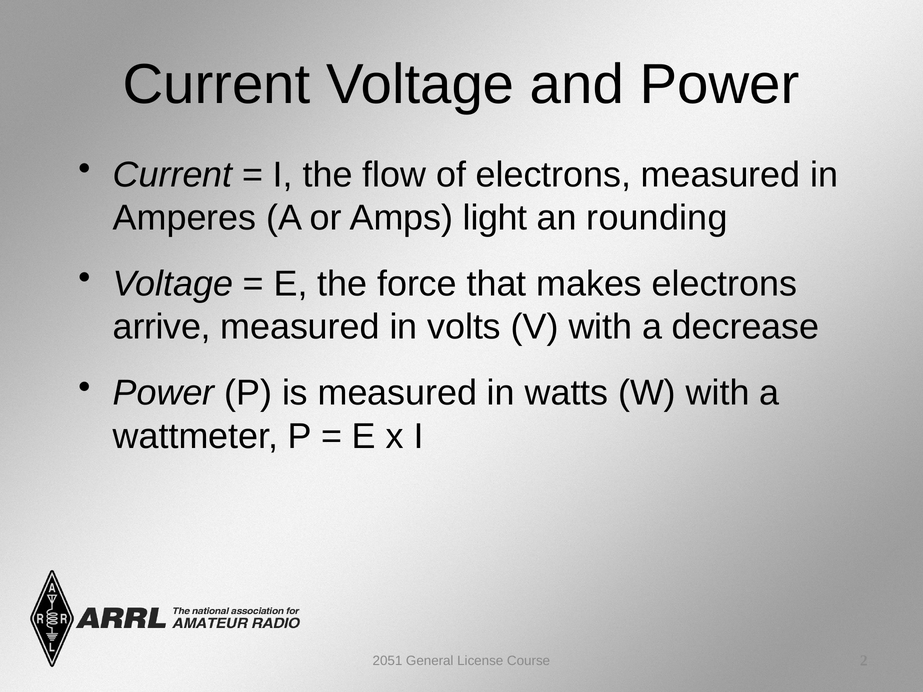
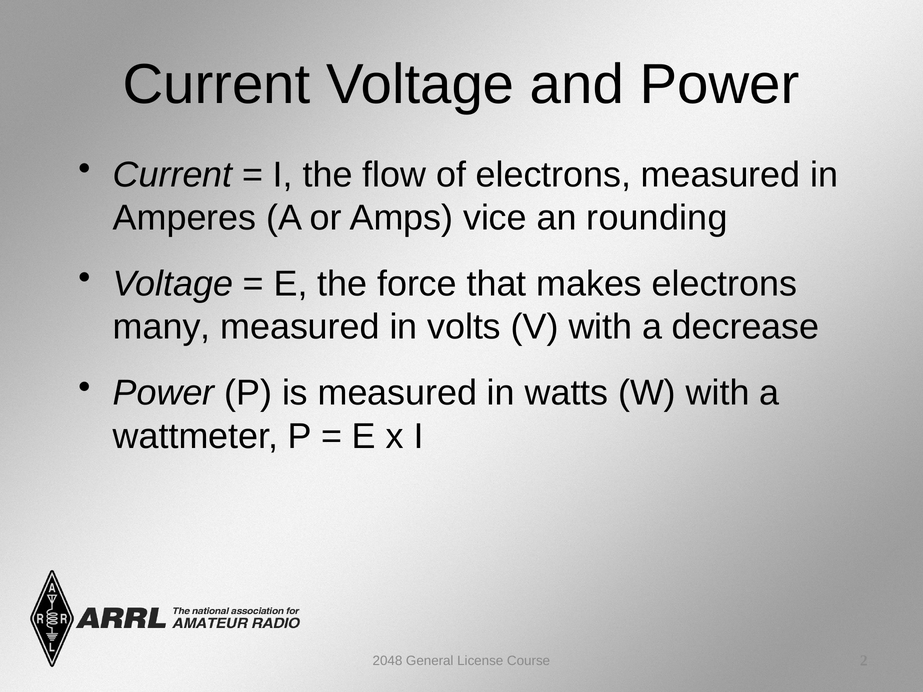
light: light -> vice (495, 218)
arrive: arrive -> many (162, 327)
2051: 2051 -> 2048 (388, 661)
